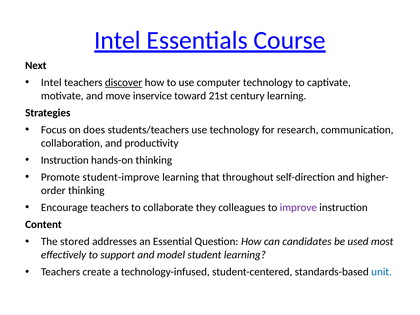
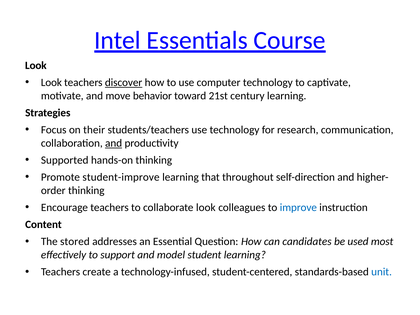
Next: Next -> Look (36, 66)
Intel: Intel -> Look (51, 83)
inservice: inservice -> behavior (152, 96)
does: does -> their (94, 130)
and underline: none -> present (114, 143)
Instruction: Instruction -> Supported (65, 160)
collaborate they: they -> look (206, 208)
improve colour: purple -> blue (298, 208)
